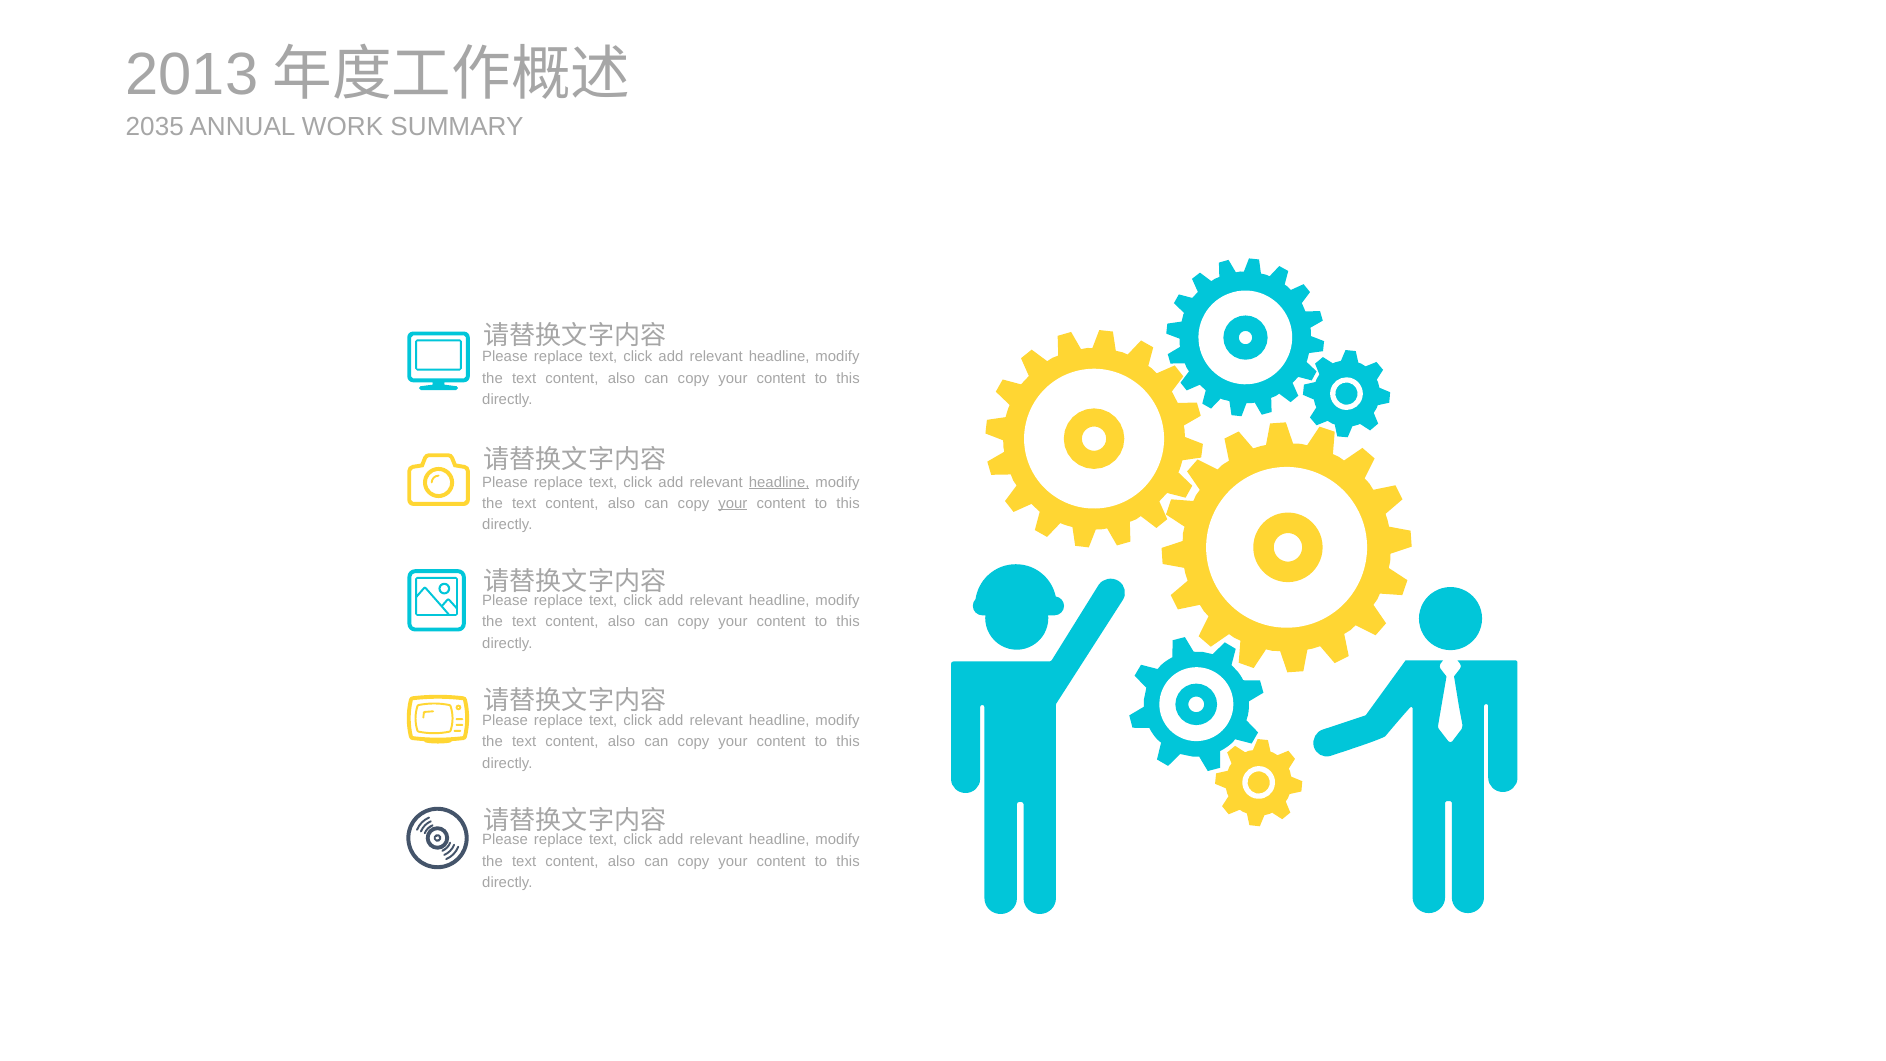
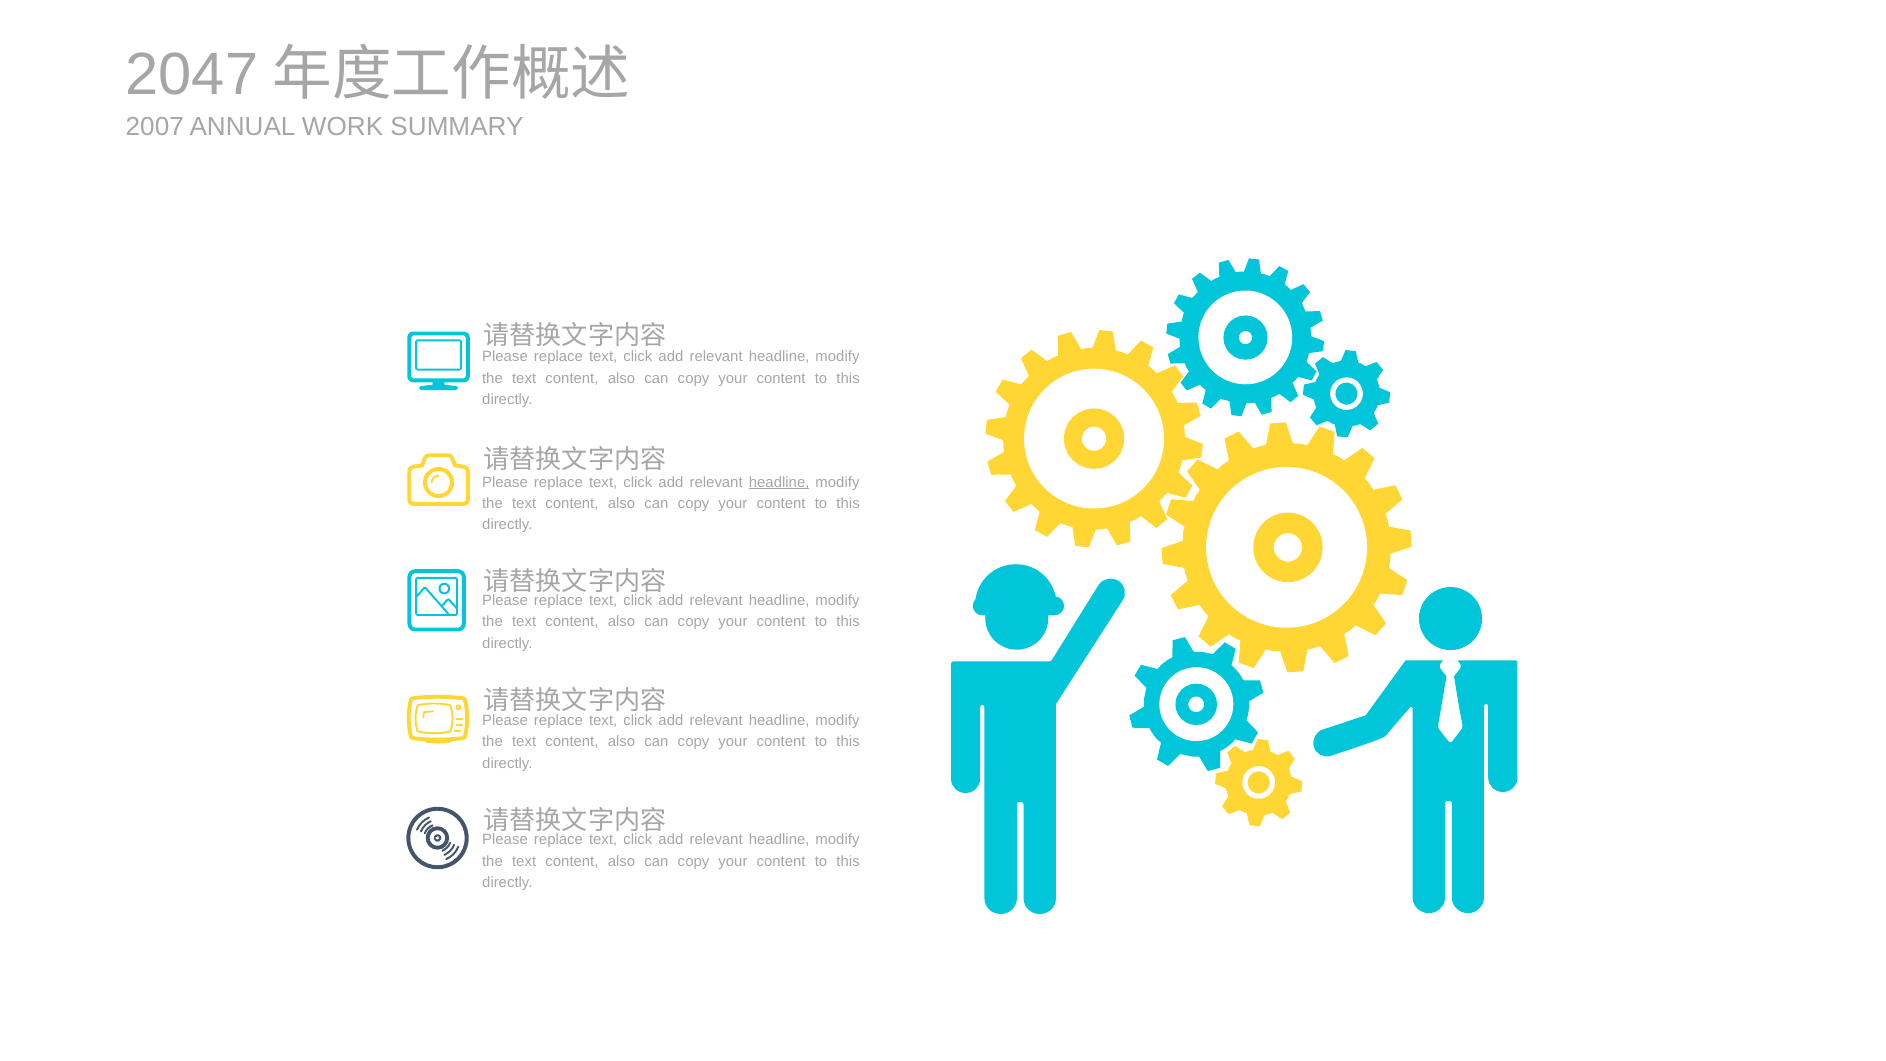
2013: 2013 -> 2047 (192, 74)
2035: 2035 -> 2007 (155, 127)
your underline: present -> none (733, 503)
